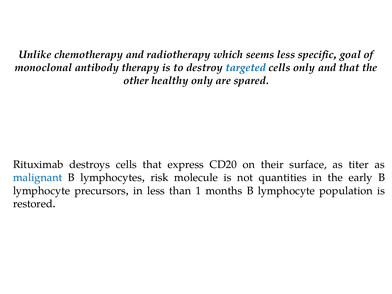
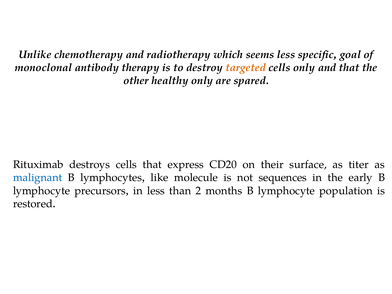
targeted colour: blue -> orange (246, 68)
risk: risk -> like (159, 178)
quantities: quantities -> sequences (283, 178)
1: 1 -> 2 (198, 191)
